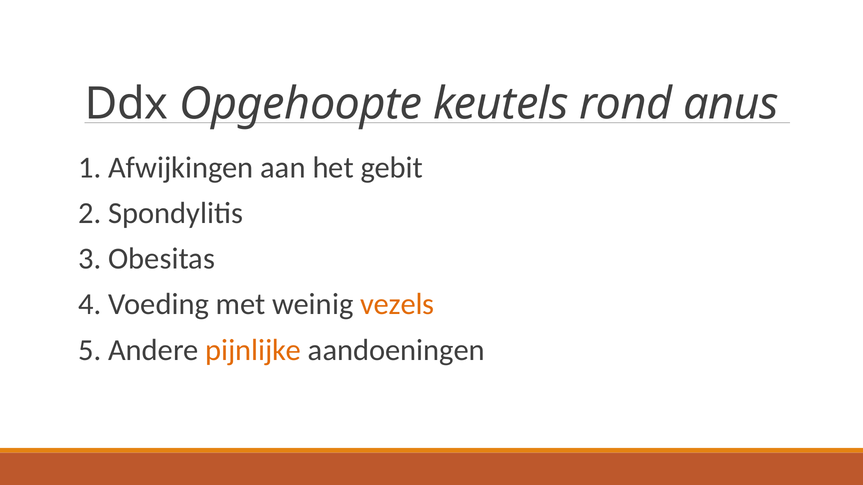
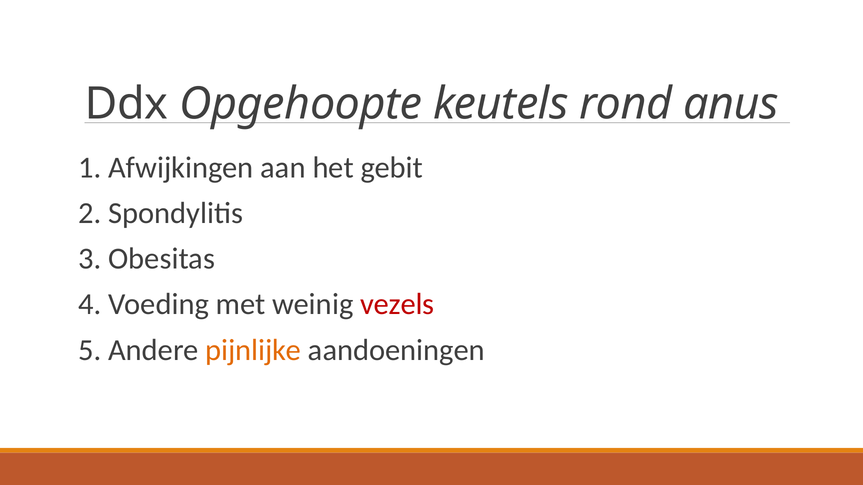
vezels colour: orange -> red (397, 305)
